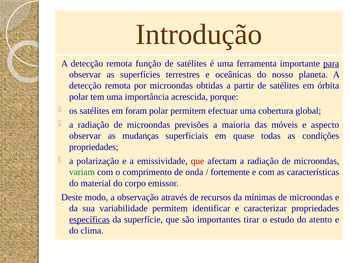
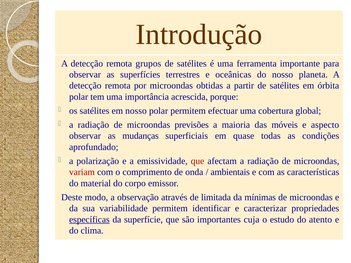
função: função -> grupos (148, 64)
para underline: present -> none (331, 64)
em foram: foram -> nosso (136, 111)
propriedades: propriedades -> aprofundado (94, 147)
variam colour: green -> red (82, 172)
fortemente: fortemente -> ambientais (230, 172)
recursos: recursos -> limitada (216, 197)
tirar: tirar -> cuja (252, 220)
